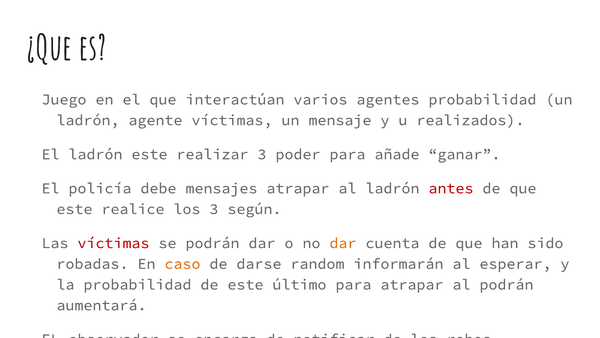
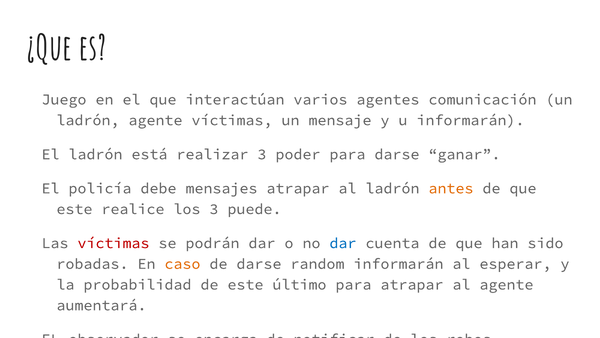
agentes probabilidad: probabilidad -> comunicación (482, 99)
u realizados: realizados -> informarán (470, 120)
ladrón este: este -> está (149, 154)
para añade: añade -> darse (397, 154)
antes colour: red -> orange (451, 188)
según: según -> puede (254, 209)
dar colour: orange -> blue (343, 243)
al podrán: podrán -> agente (506, 284)
